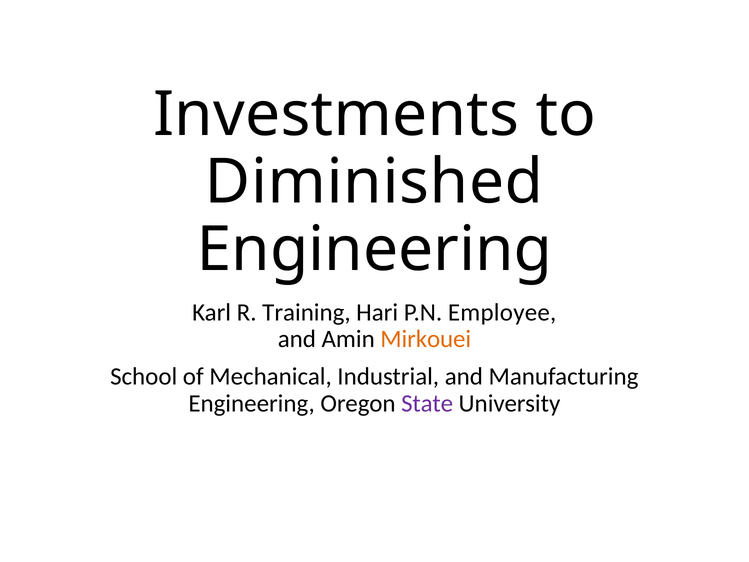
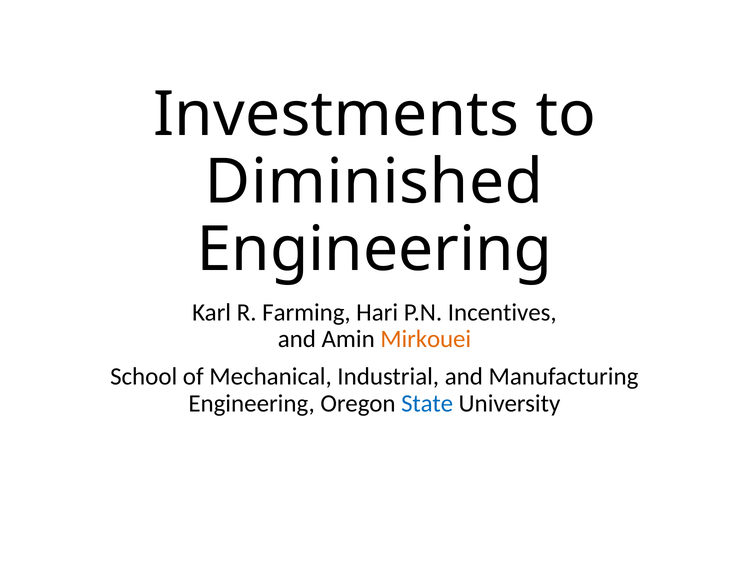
Training: Training -> Farming (306, 312)
Employee: Employee -> Incentives (502, 312)
State colour: purple -> blue (427, 403)
